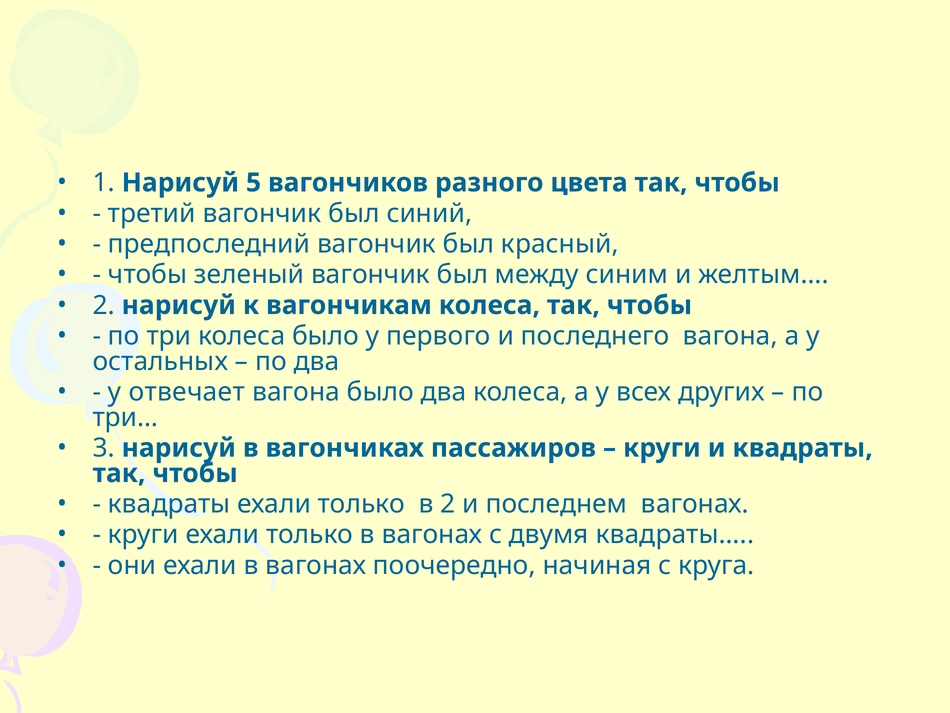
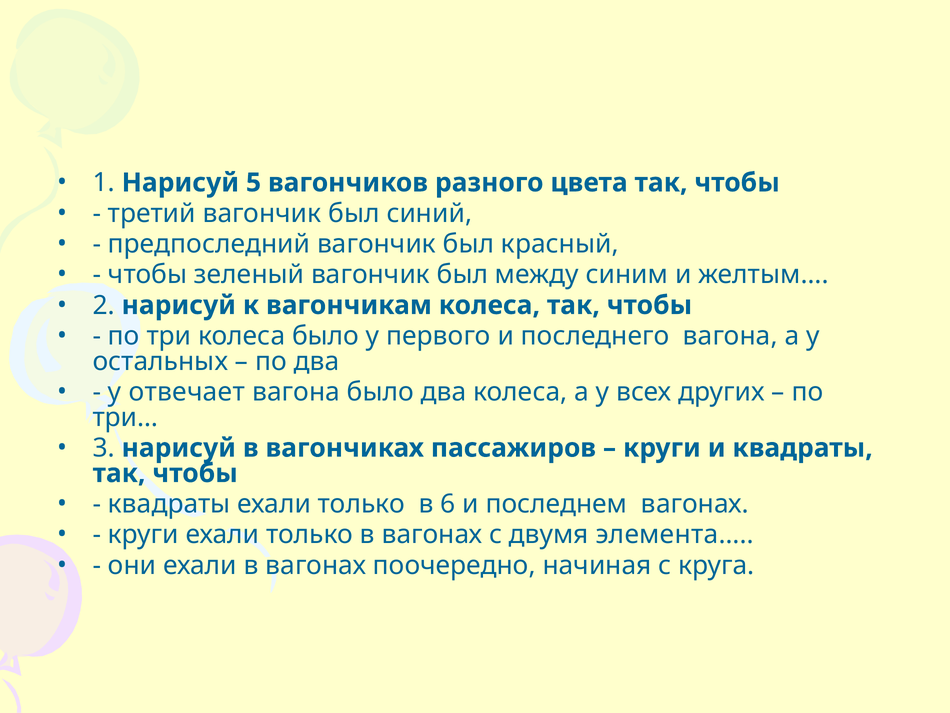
в 2: 2 -> 6 (448, 504)
квадраты…: квадраты… -> элемента… (675, 534)
